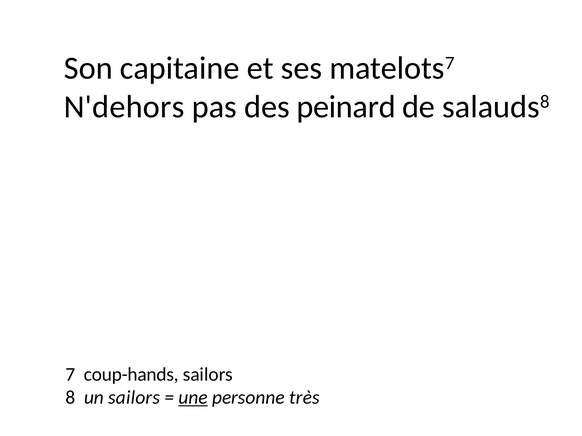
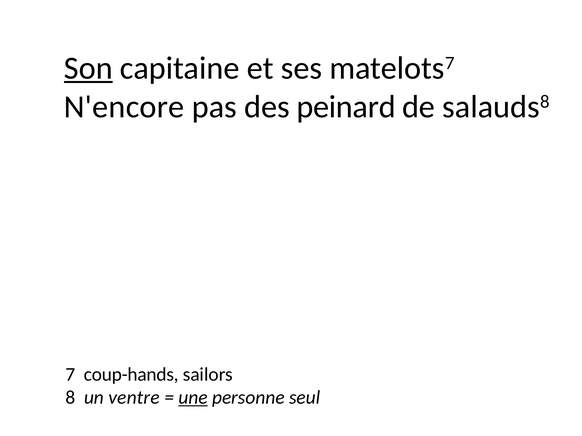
Son underline: none -> present (88, 68)
N'dehors: N'dehors -> N'encore (124, 107)
un sailors: sailors -> ventre (134, 398)
très: très -> seul (305, 398)
